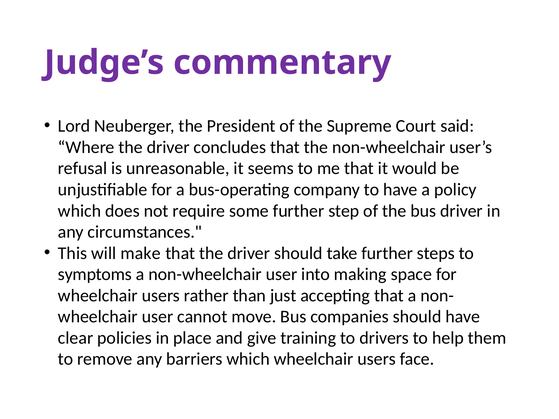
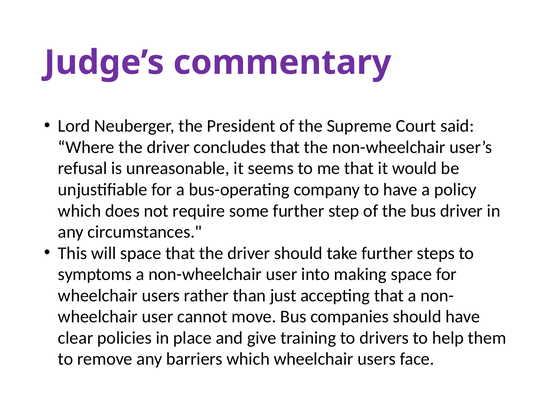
will make: make -> space (141, 253)
